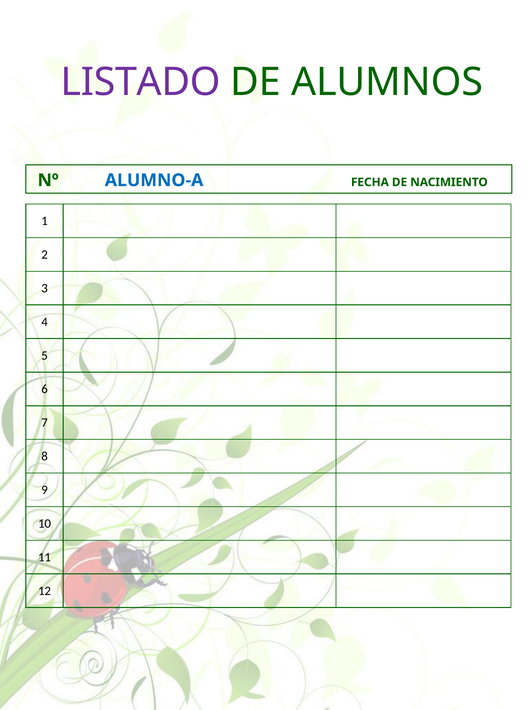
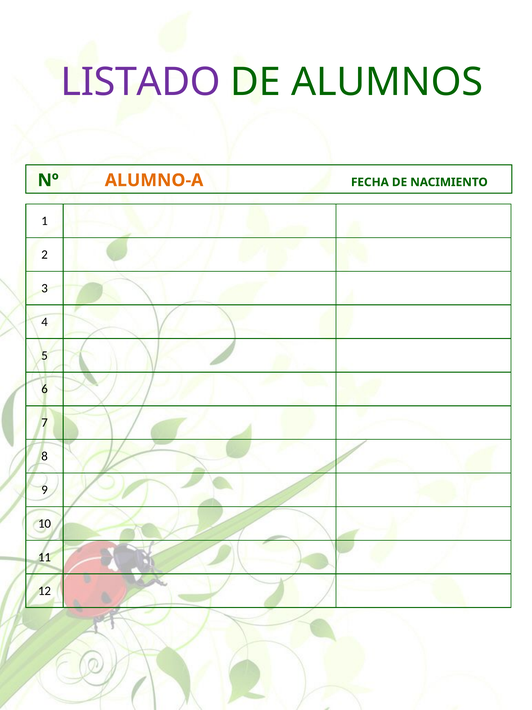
ALUMNO-A colour: blue -> orange (154, 180)
